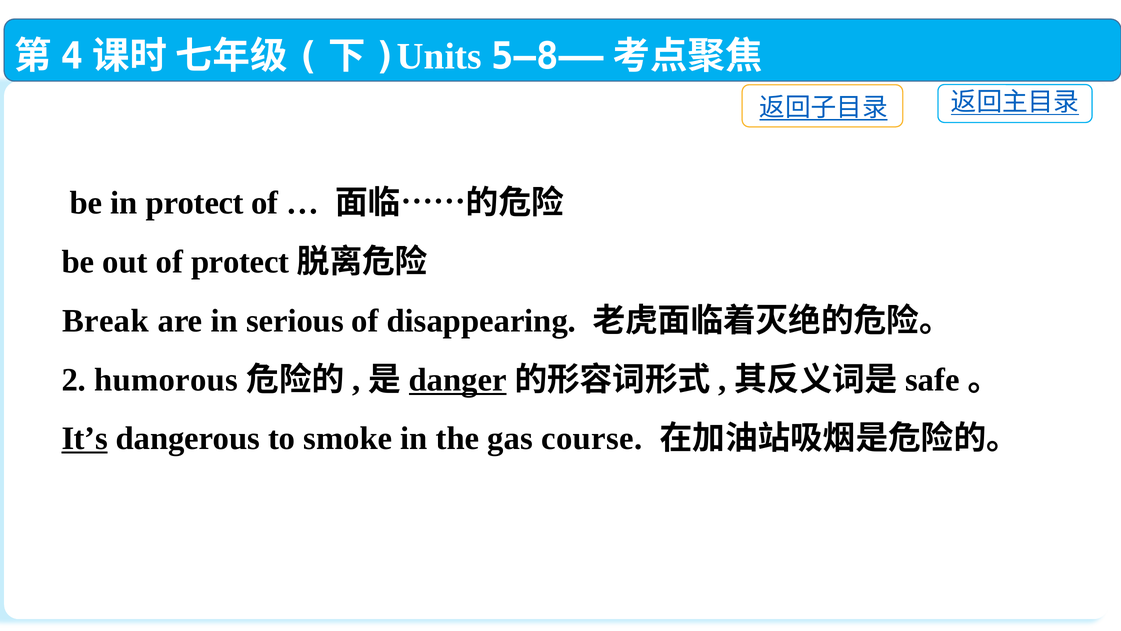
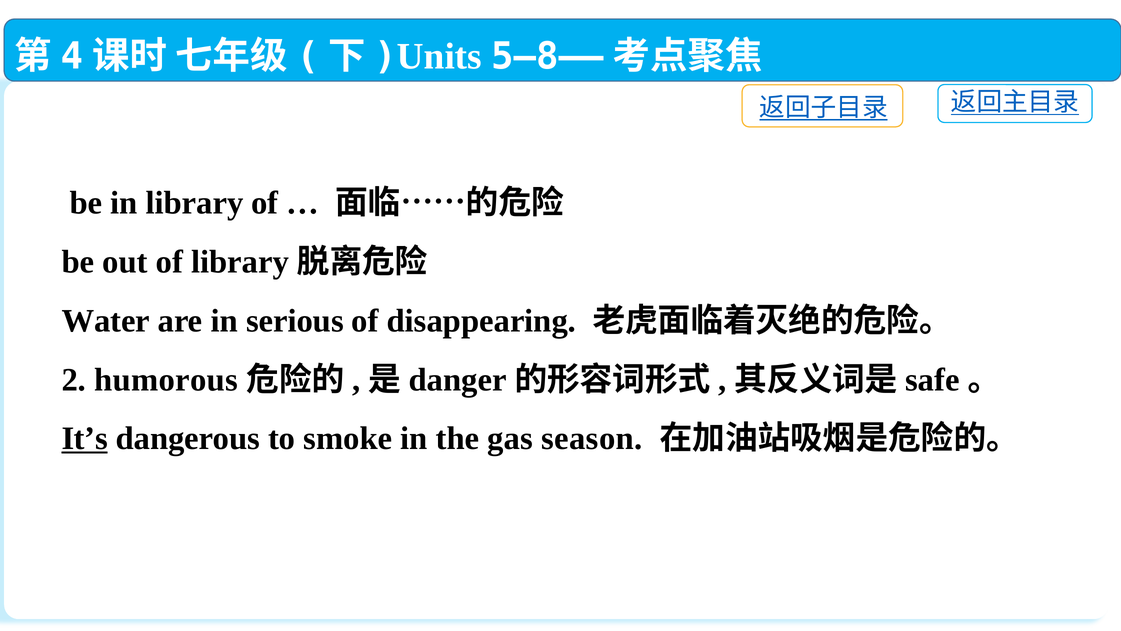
in protect: protect -> library (195, 203)
of protect: protect -> library (240, 262)
Break: Break -> Water (106, 321)
danger underline: present -> none (458, 379)
course: course -> season (592, 438)
